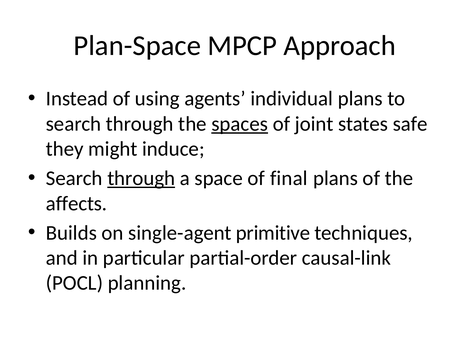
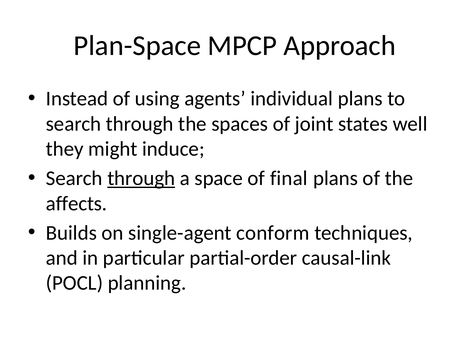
spaces underline: present -> none (240, 124)
safe: safe -> well (410, 124)
primitive: primitive -> conform (273, 232)
